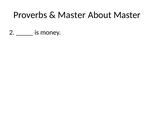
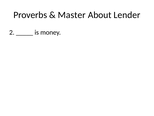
About Master: Master -> Lender (127, 15)
